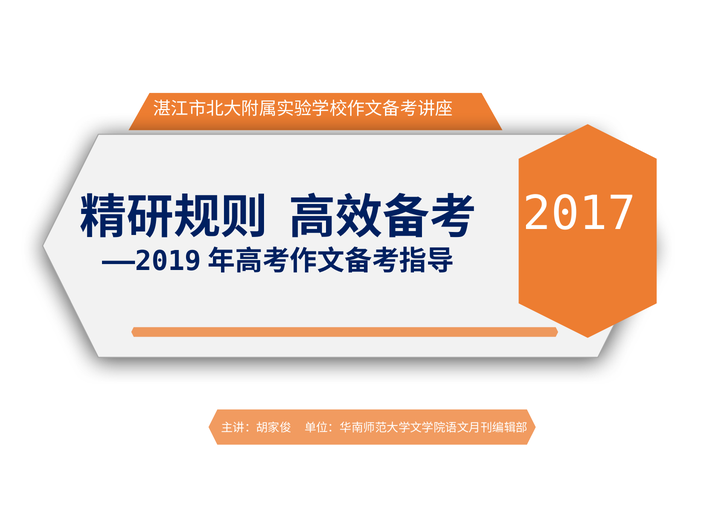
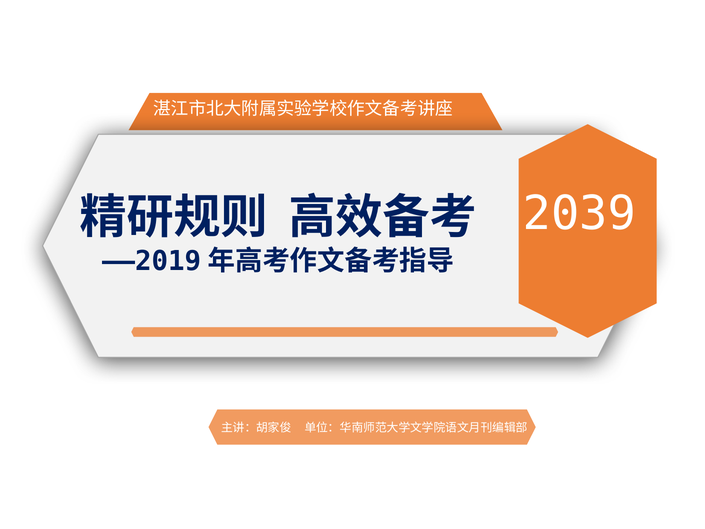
2017: 2017 -> 2039 (579, 214)
